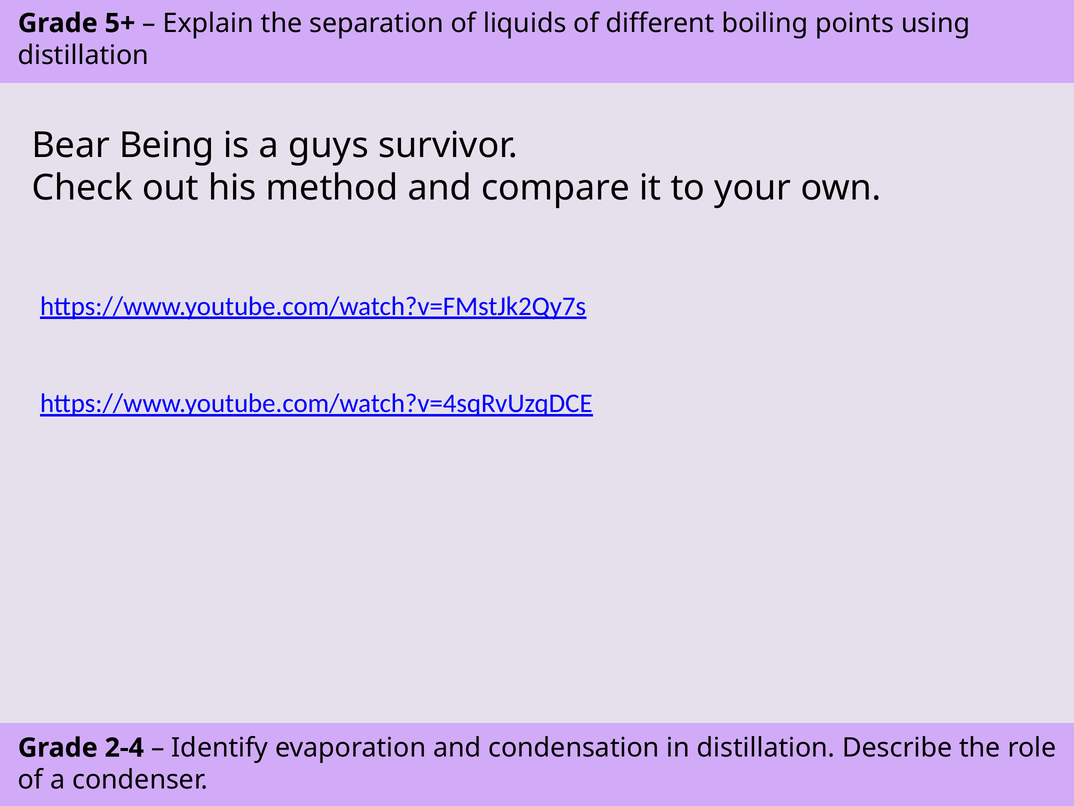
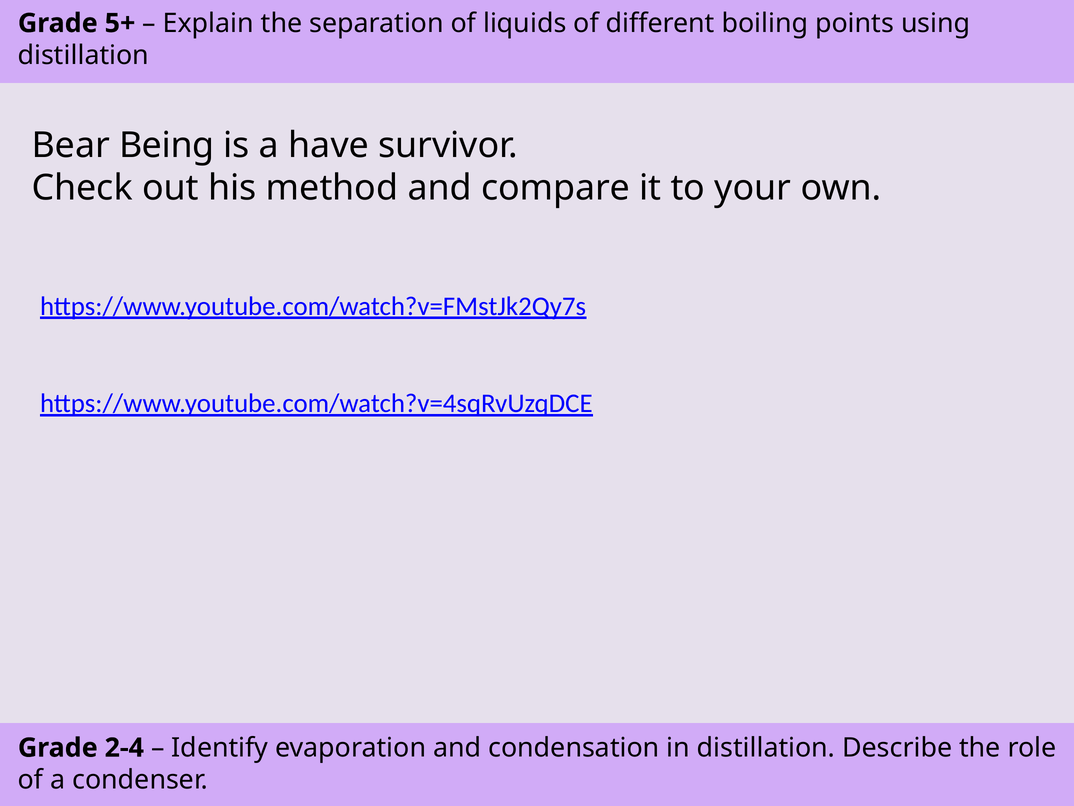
guys: guys -> have (329, 145)
